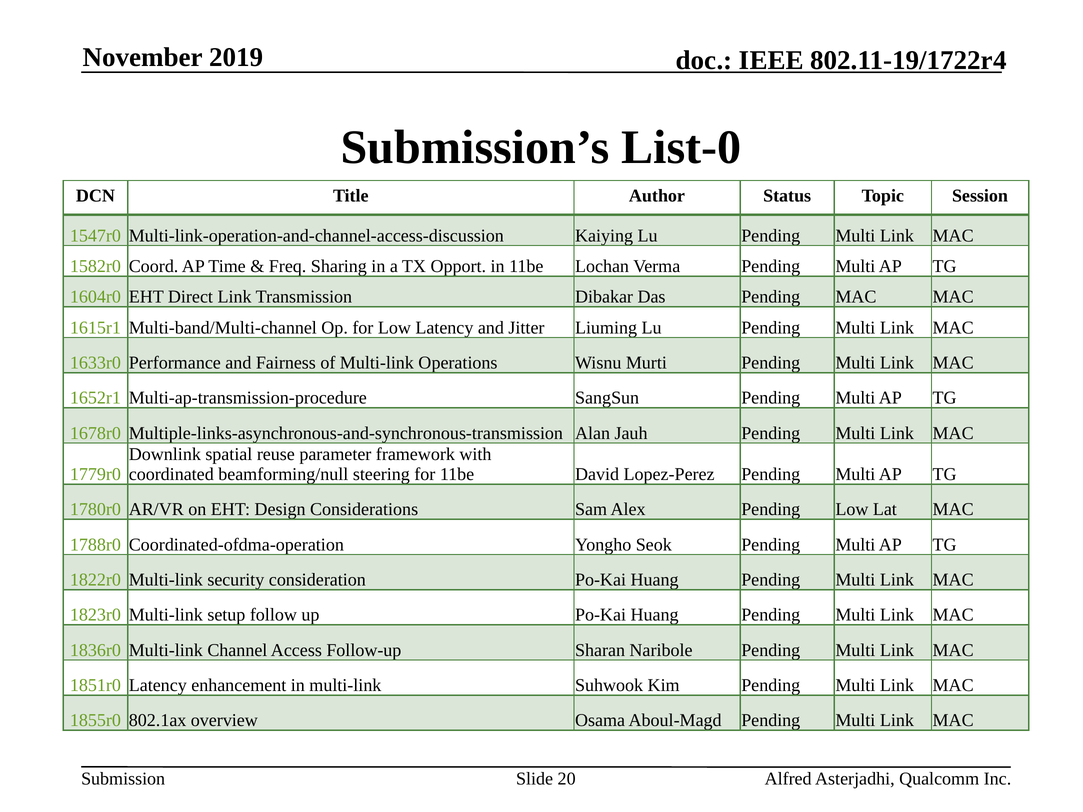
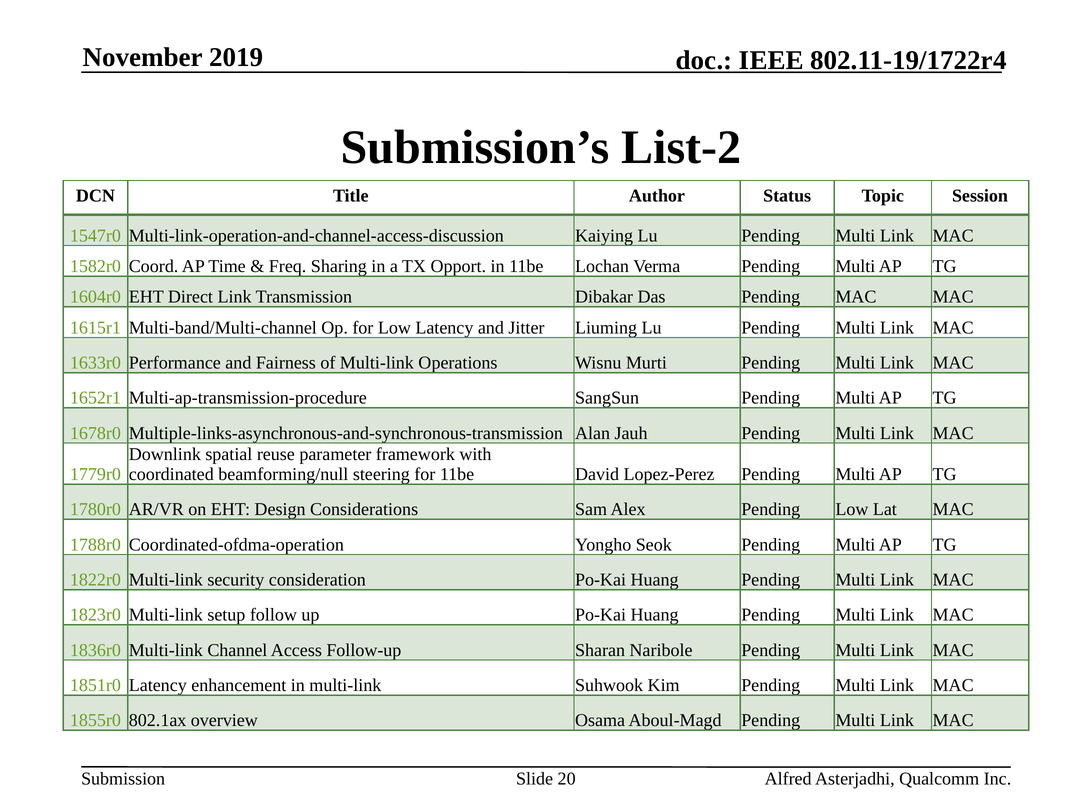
List-0: List-0 -> List-2 (681, 148)
